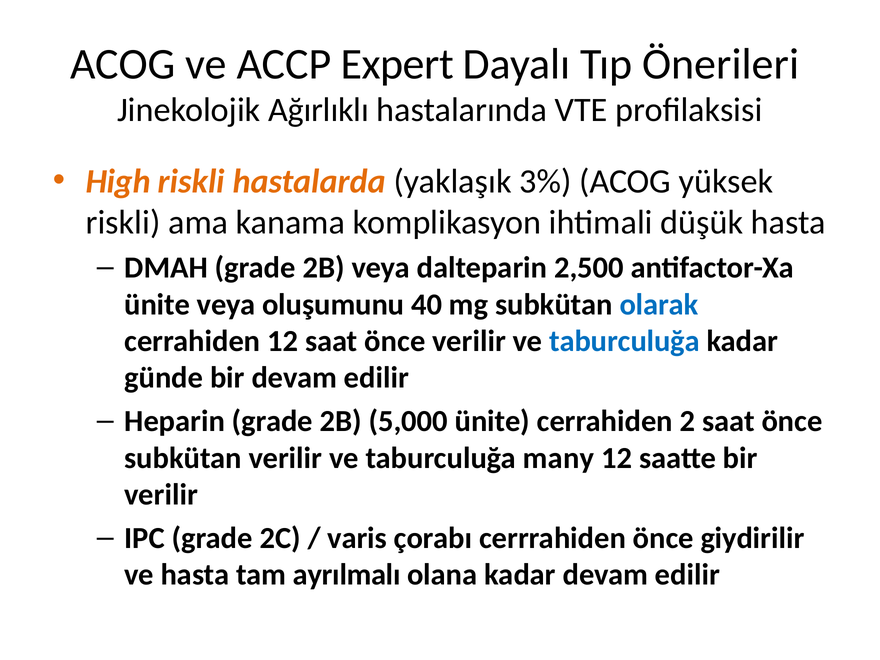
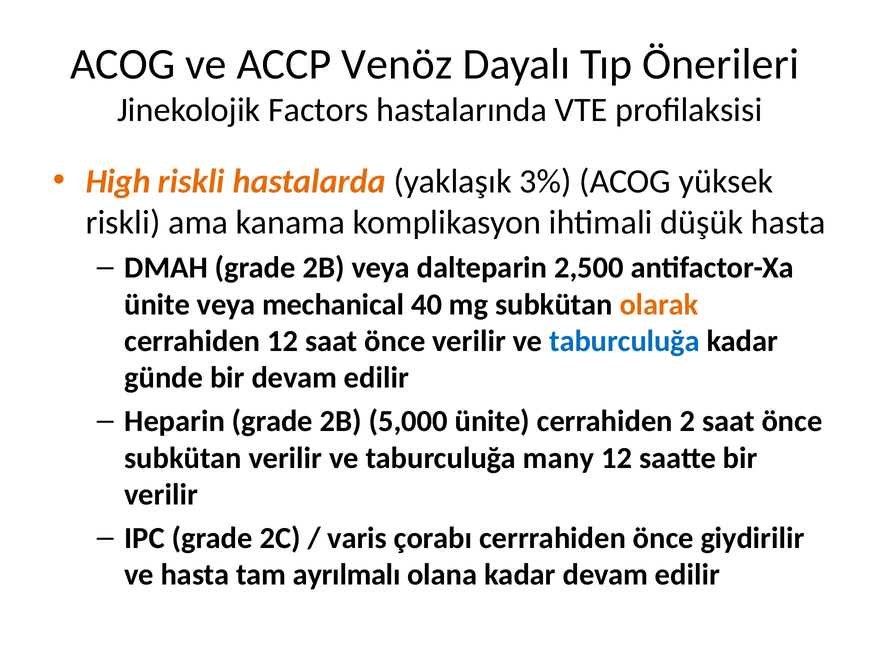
Expert: Expert -> Venöz (397, 64)
Ağırlıklı: Ağırlıklı -> Factors (319, 110)
oluşumunu: oluşumunu -> mechanical (333, 305)
olarak colour: blue -> orange (659, 305)
